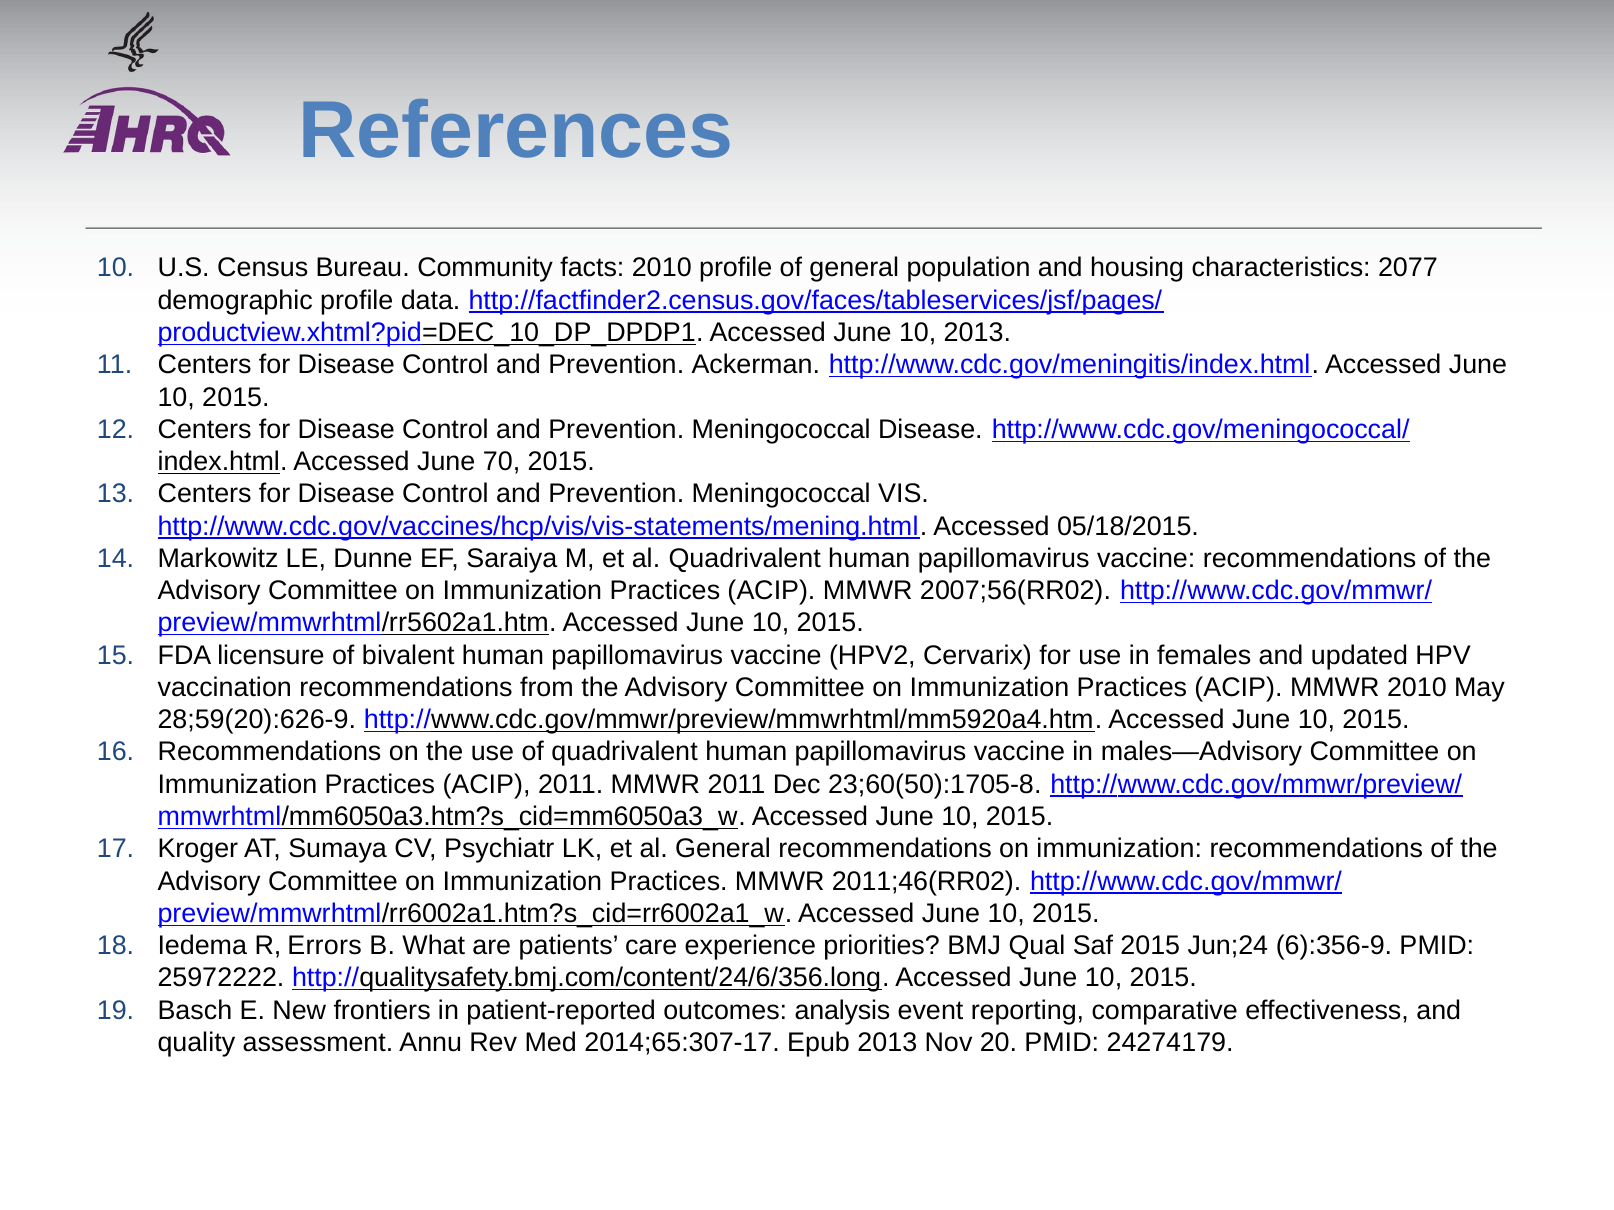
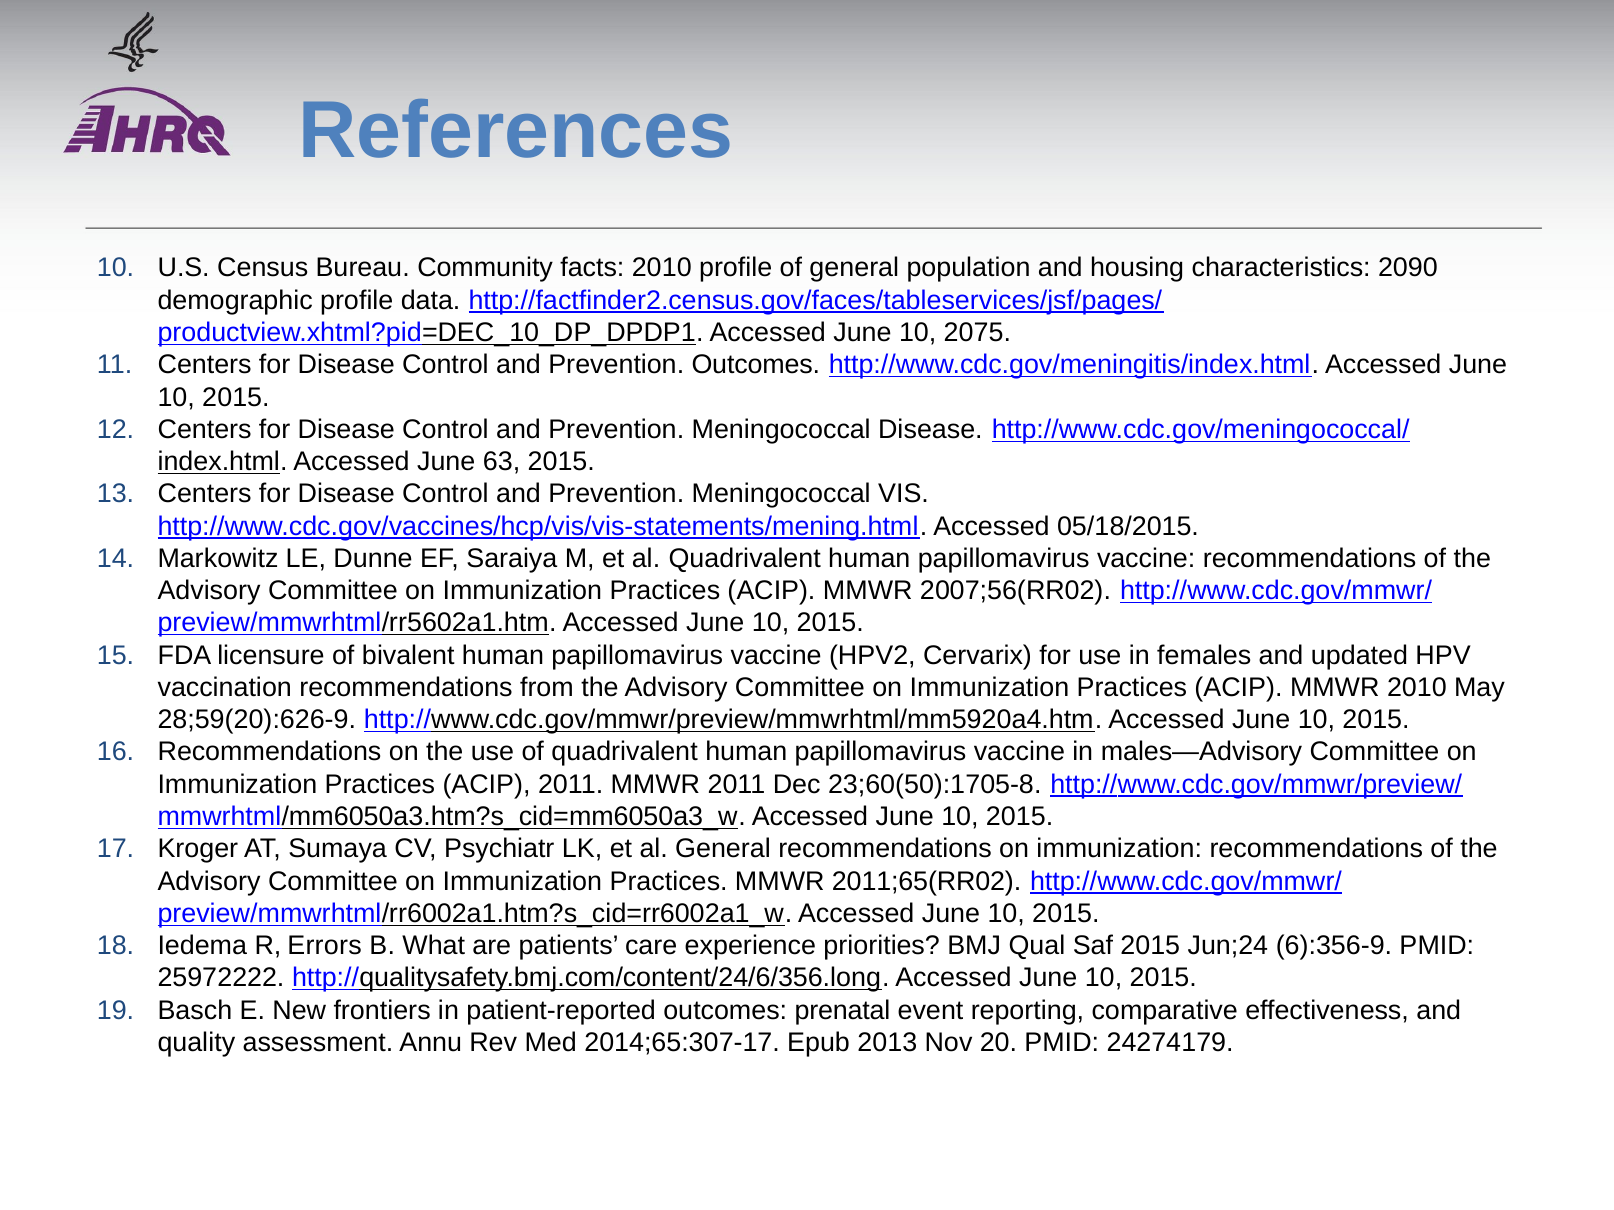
2077: 2077 -> 2090 (1408, 268)
10 2013: 2013 -> 2075 (977, 333)
Prevention Ackerman: Ackerman -> Outcomes (756, 365)
70: 70 -> 63 (502, 462)
2011;46(RR02: 2011;46(RR02 -> 2011;65(RR02 (927, 881)
analysis: analysis -> prenatal (843, 1011)
